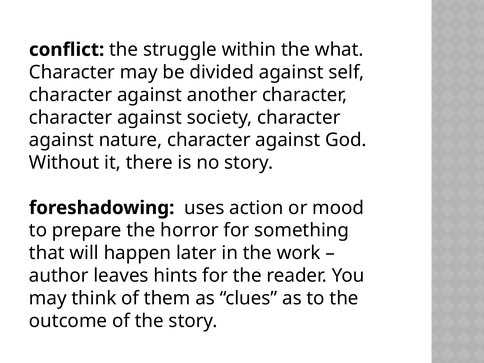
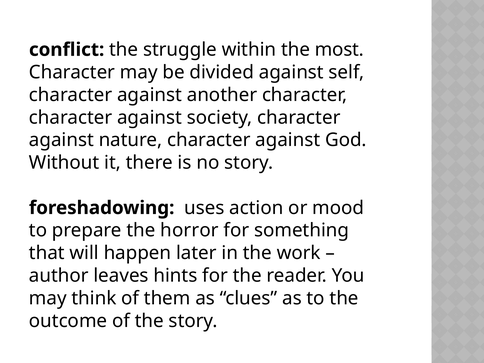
what: what -> most (339, 50)
